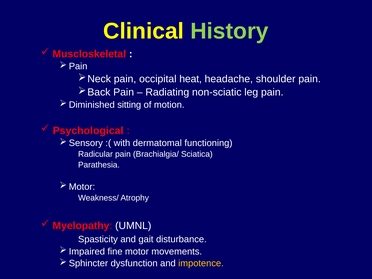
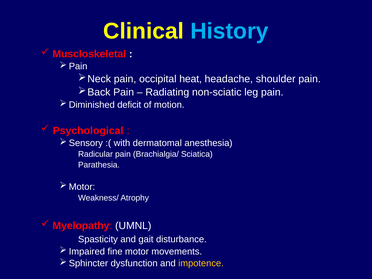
History colour: light green -> light blue (229, 31)
sitting: sitting -> deficit (129, 105)
functioning: functioning -> anesthesia (208, 143)
